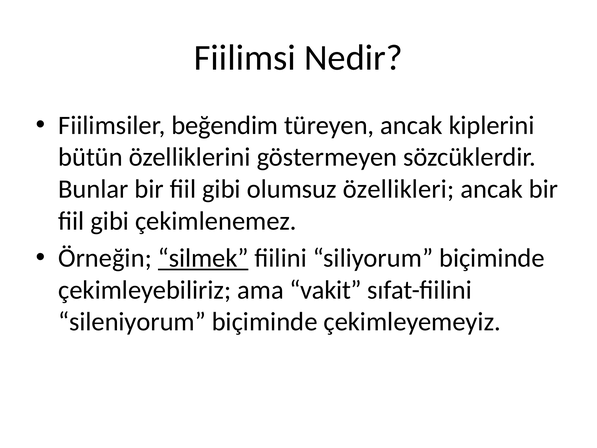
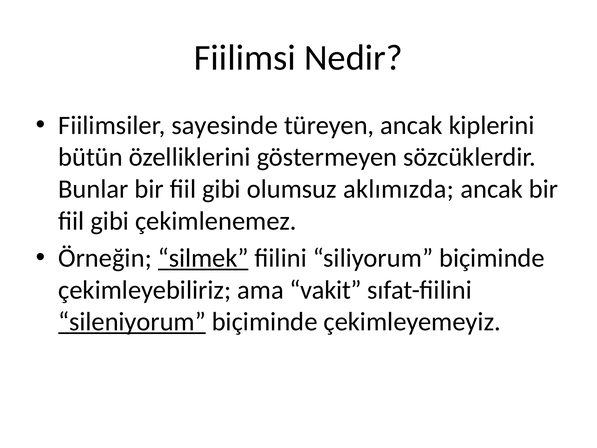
beğendim: beğendim -> sayesinde (225, 125)
özellikleri: özellikleri -> aklımızda (399, 189)
sileniyorum underline: none -> present (132, 322)
